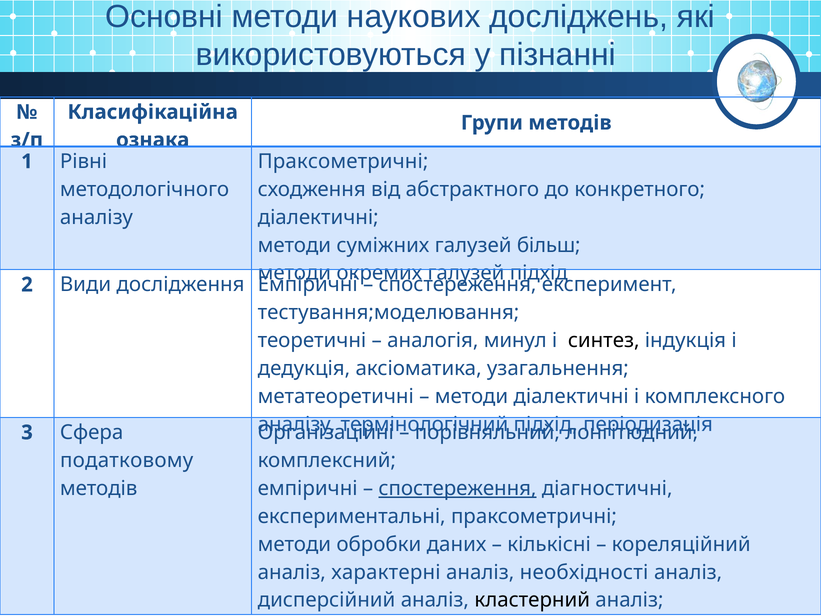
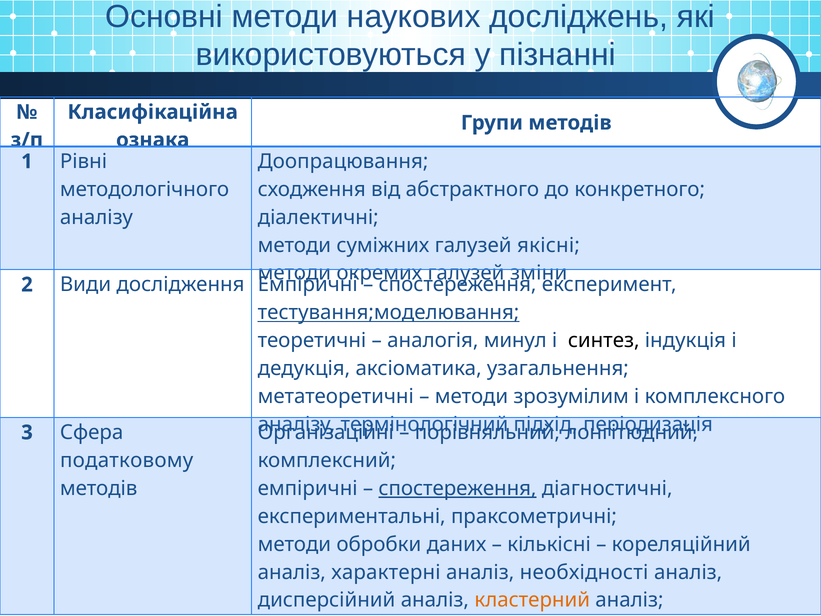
Праксометричні: Праксометричні -> Доопрацювання (343, 161)
галузей більш: більш -> якісні (549, 245)
підхід: підхід -> зміни (539, 273)
тестування;моделювання underline: none -> present (389, 312)
методи діалектичні: діалектичні -> зрозумілим (571, 396)
кластерний colour: black -> orange (532, 600)
